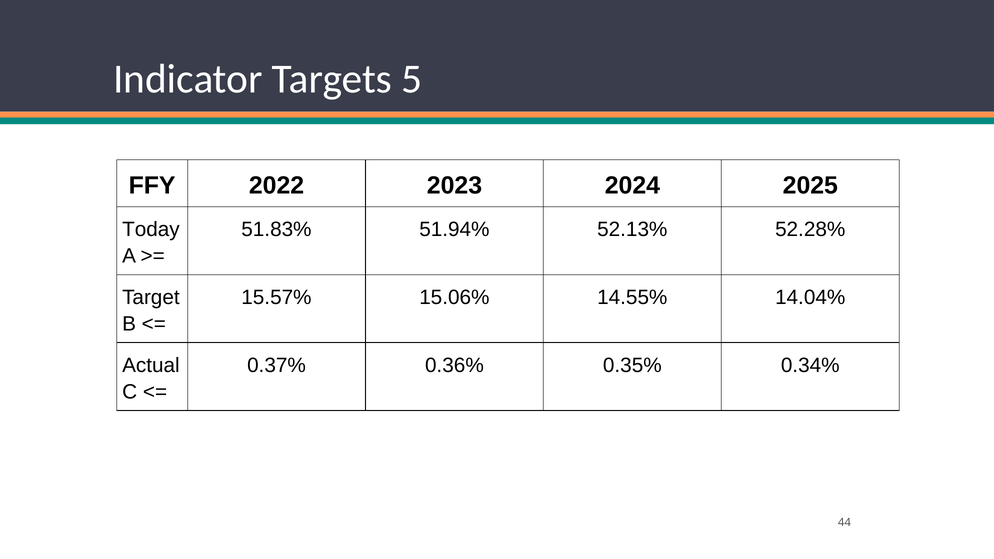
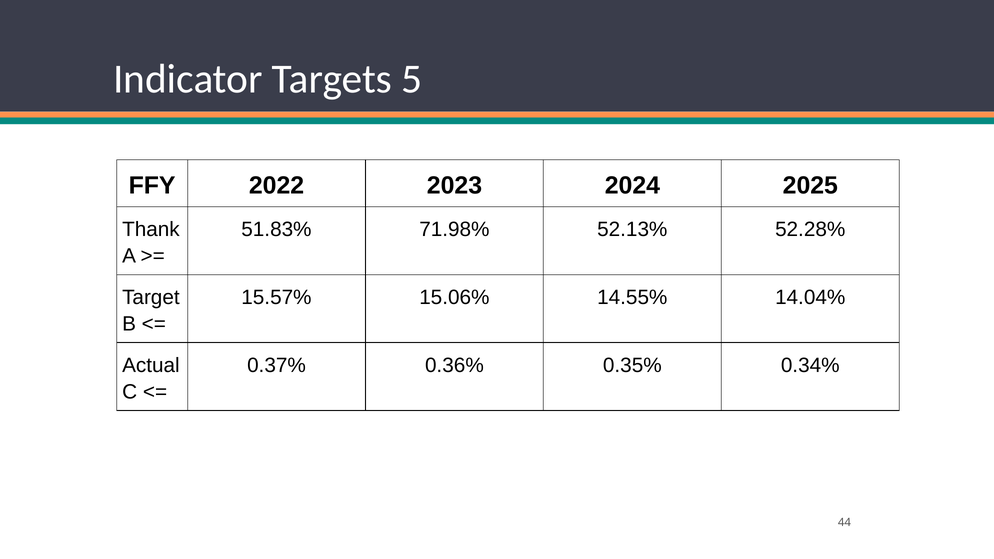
Today: Today -> Thank (151, 229)
51.94%: 51.94% -> 71.98% (454, 229)
